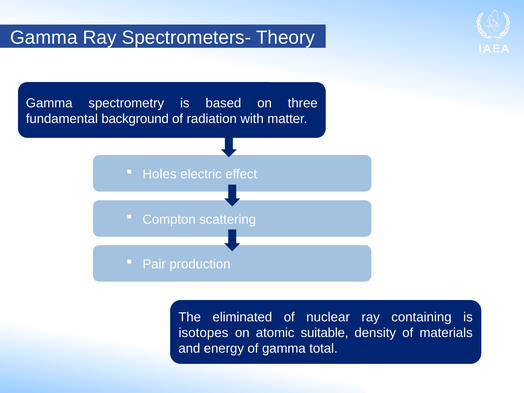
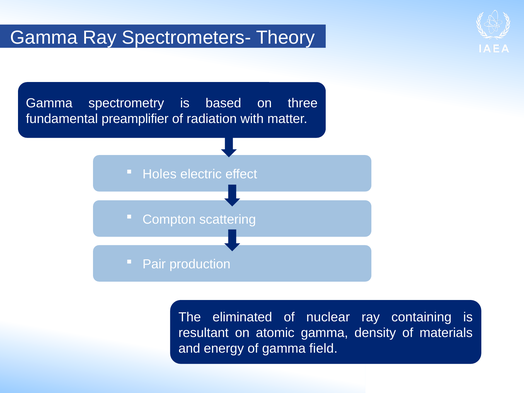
background: background -> preamplifier (135, 119)
isotopes: isotopes -> resultant (204, 333)
atomic suitable: suitable -> gamma (324, 333)
total: total -> field (323, 349)
